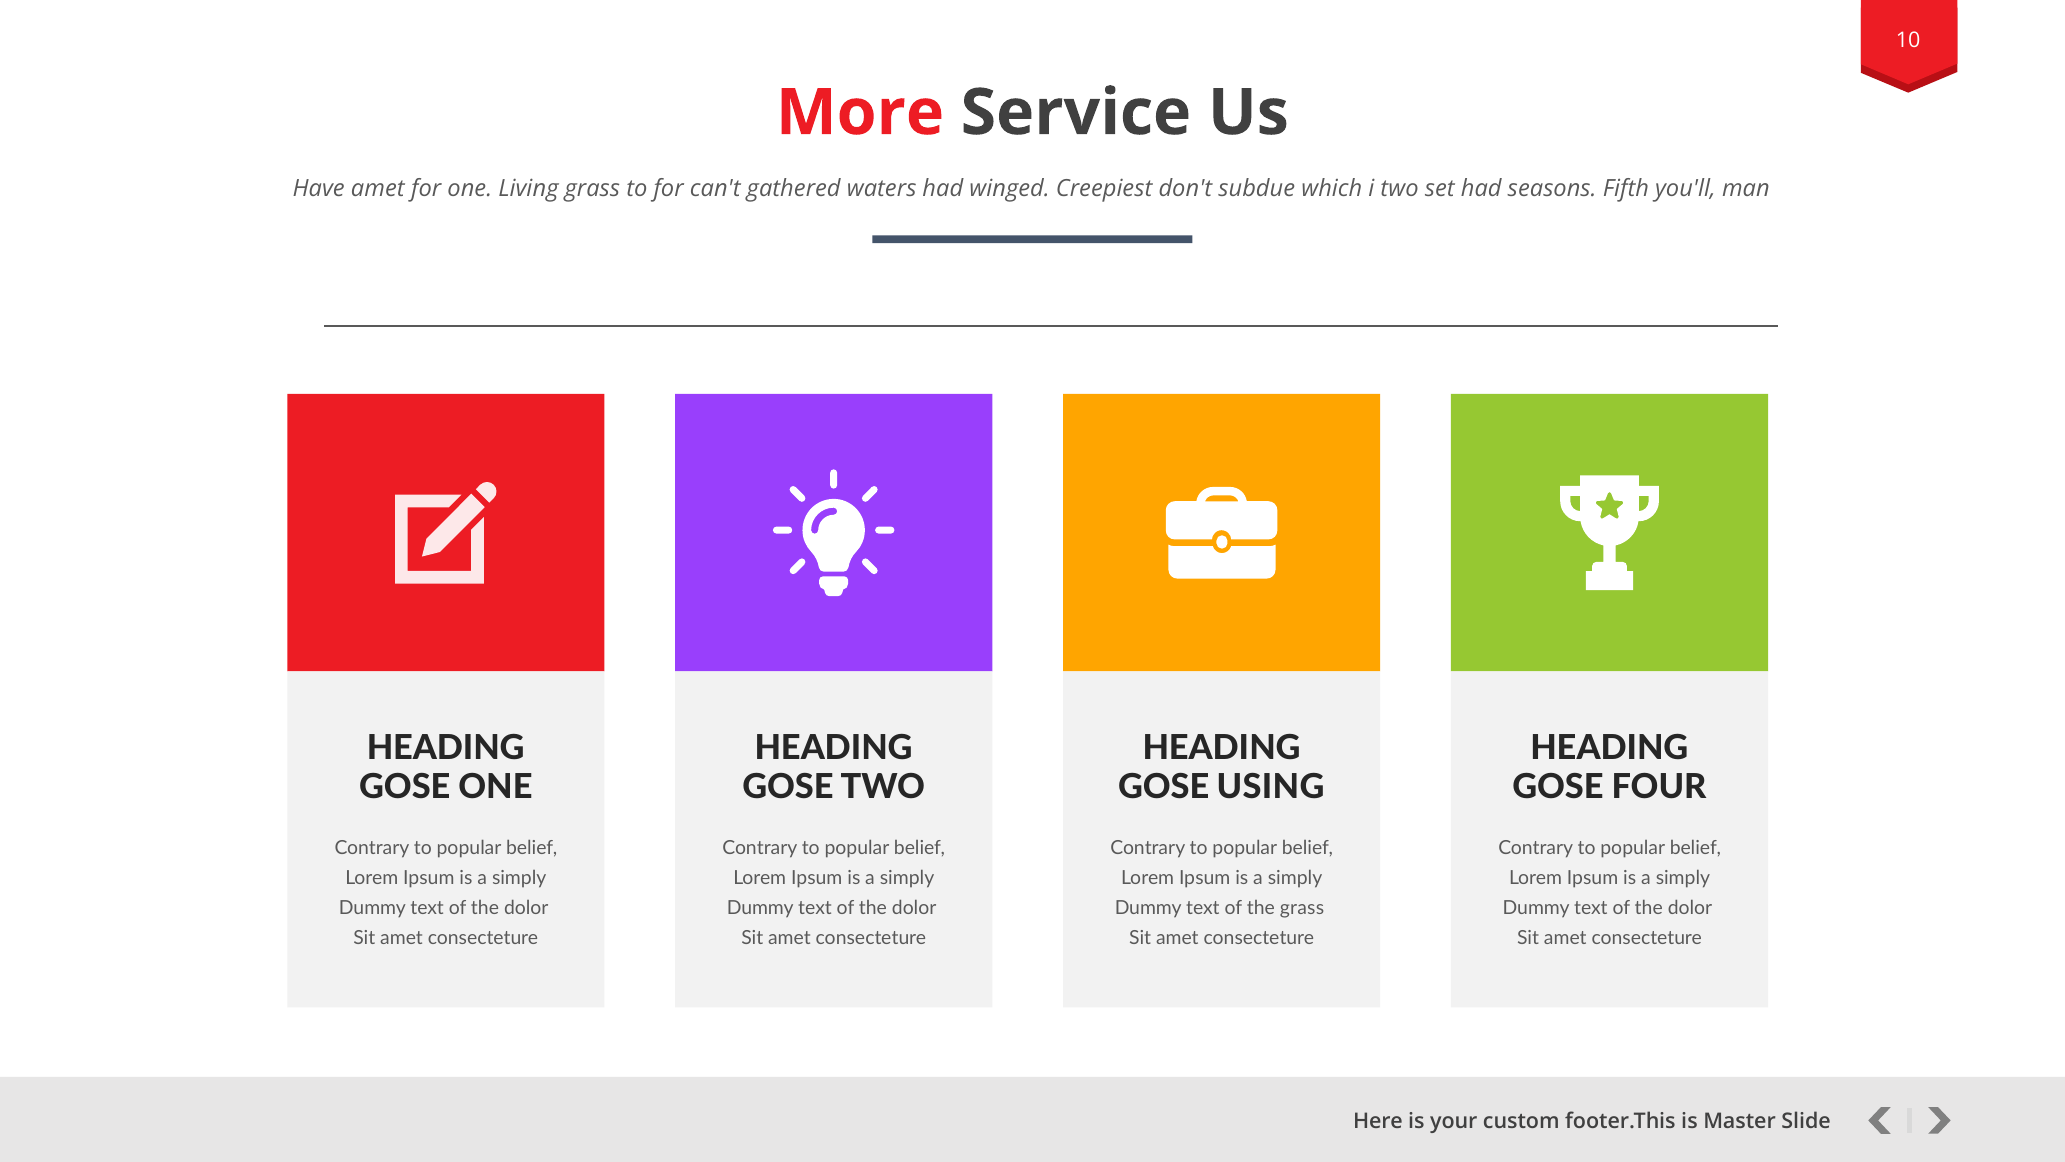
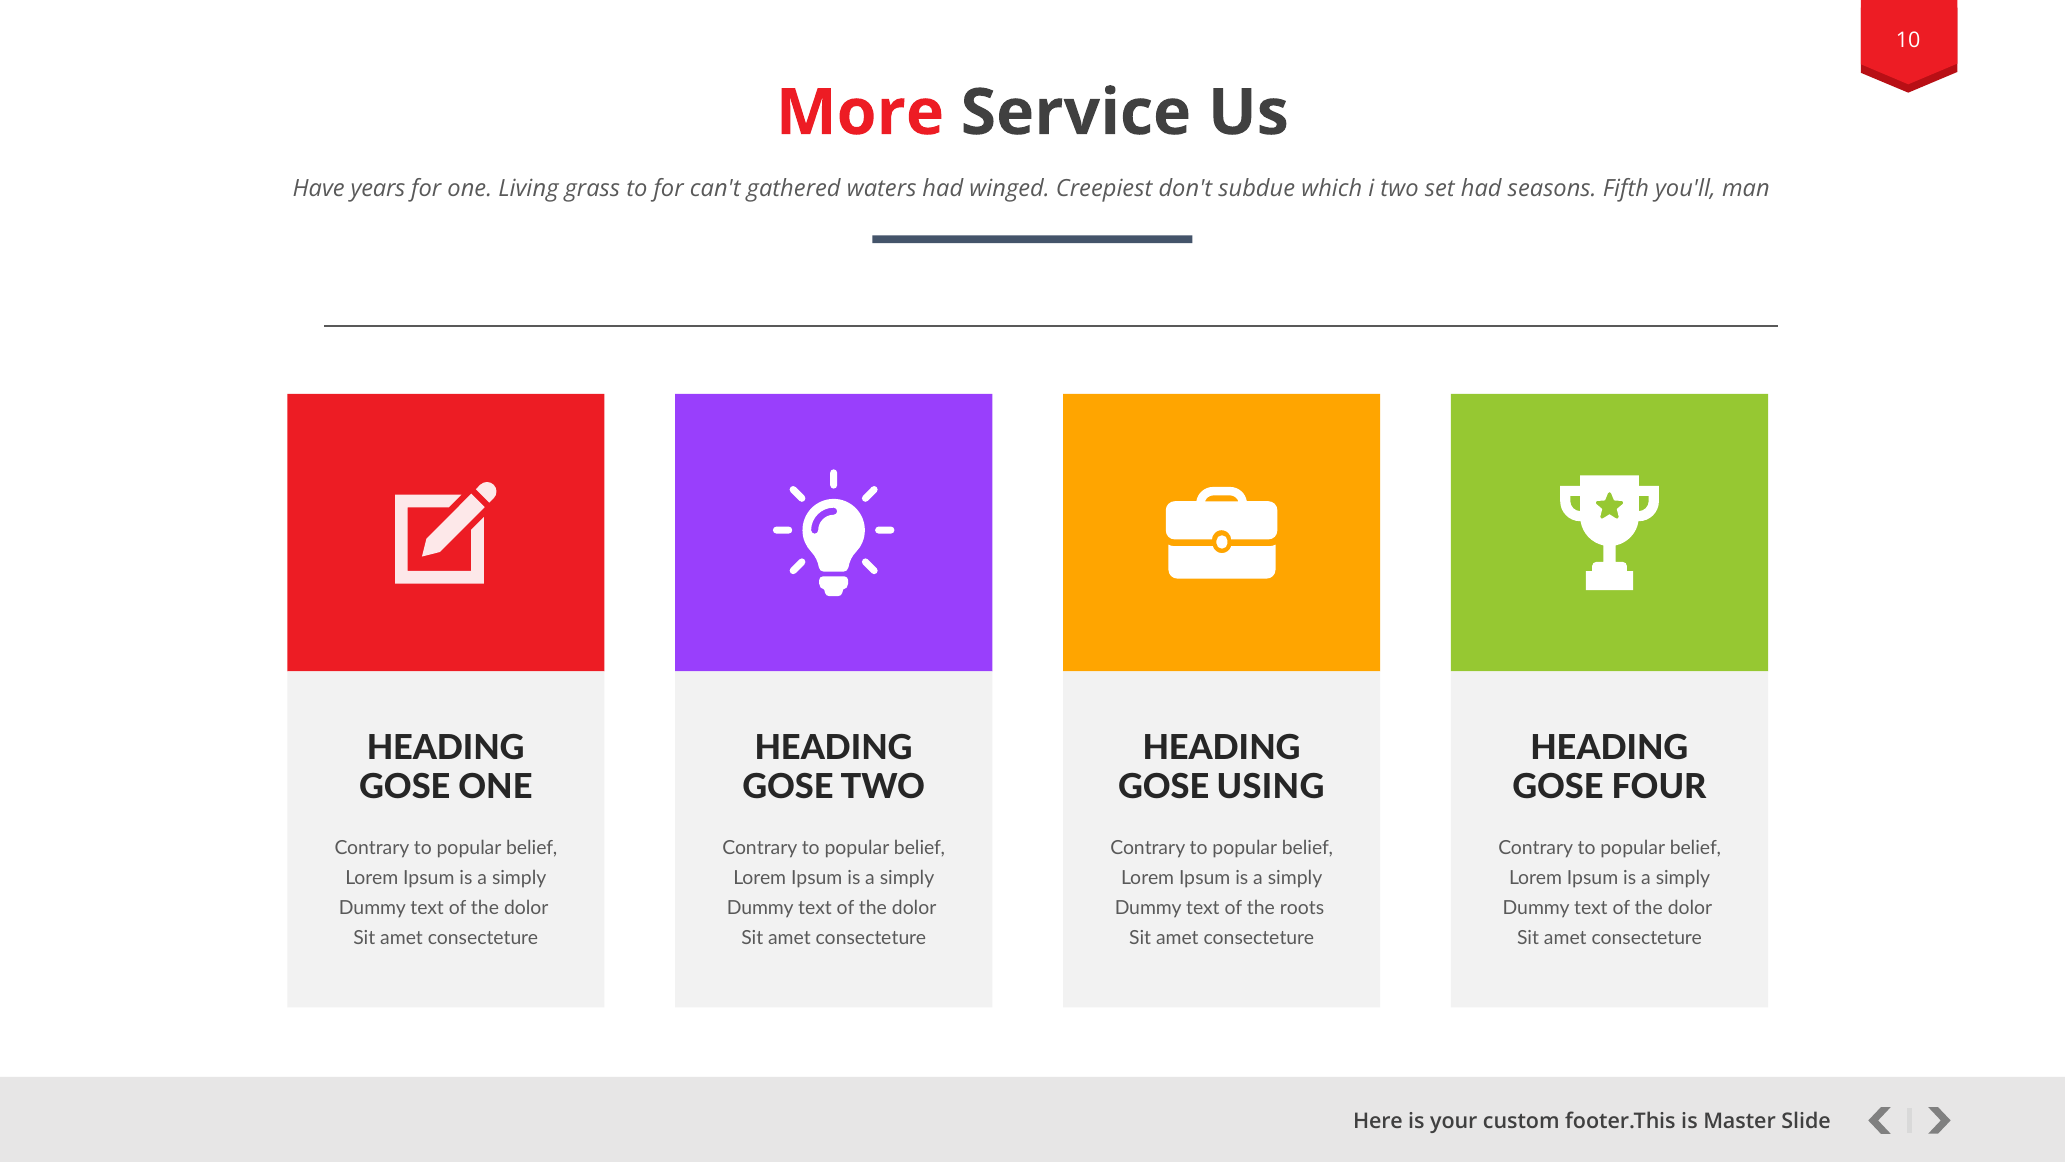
Have amet: amet -> years (378, 189)
the grass: grass -> roots (1302, 908)
